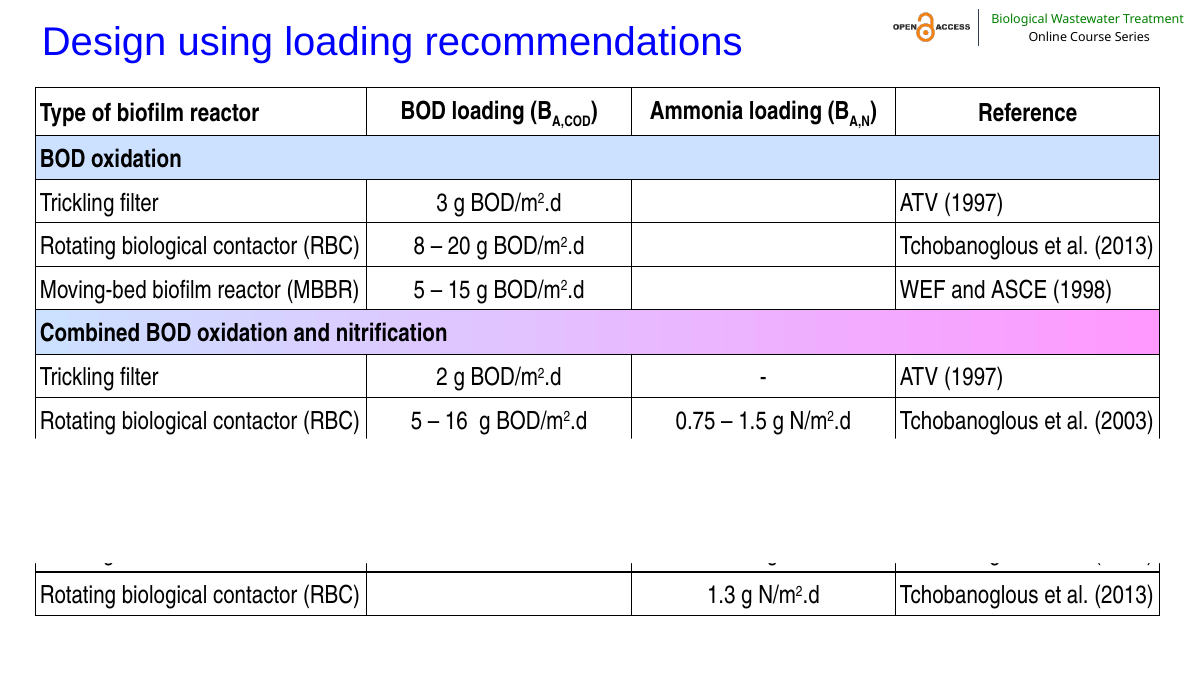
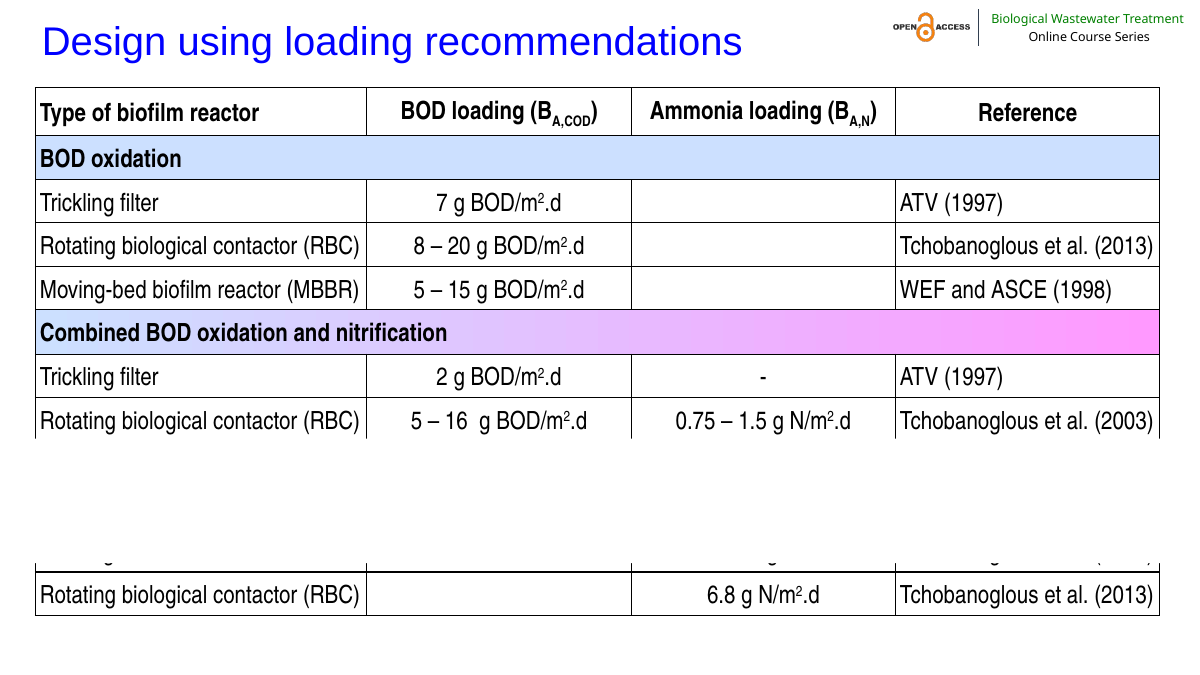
3: 3 -> 7 (442, 203)
1.3: 1.3 -> 6.8 (721, 596)
